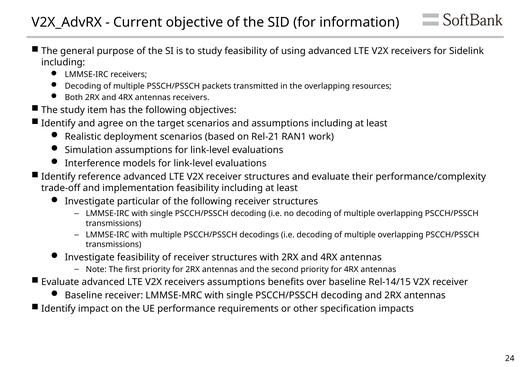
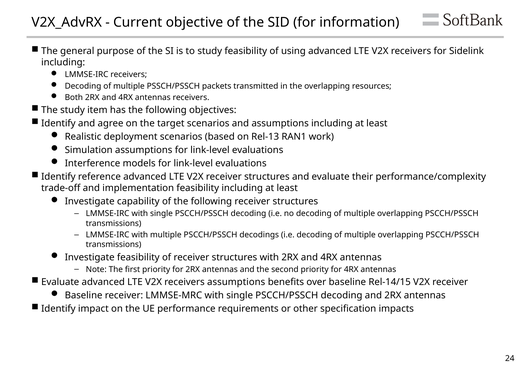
Rel-21: Rel-21 -> Rel-13 (265, 137)
particular: particular -> capability (138, 201)
